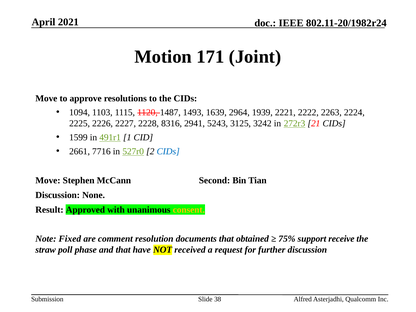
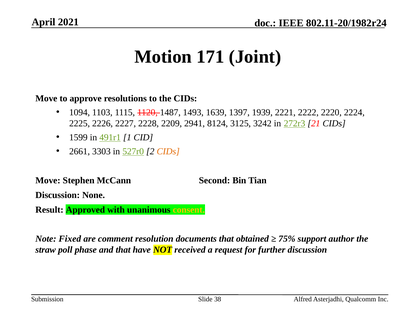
2964: 2964 -> 1397 (239, 112)
2263: 2263 -> 2220 (331, 112)
8316: 8316 -> 2209 (172, 123)
5243: 5243 -> 8124 (218, 123)
7716: 7716 -> 3303 (101, 151)
CIDs colour: blue -> orange (168, 151)
receive: receive -> author (341, 239)
